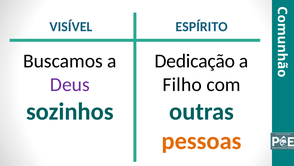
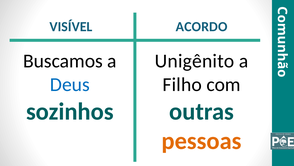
ESPÍRITO: ESPÍRITO -> ACORDO (202, 27)
Dedicação: Dedicação -> Unigênito (195, 61)
Deus colour: purple -> blue (70, 84)
